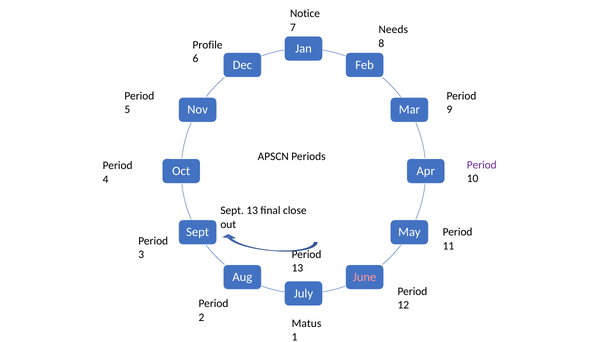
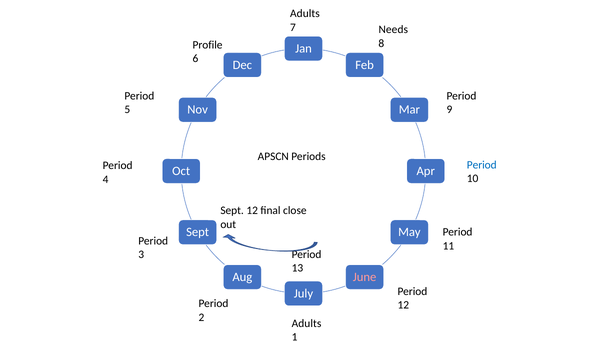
Notice: Notice -> Adults (305, 14)
Period colour: purple -> blue (482, 165)
Sept 13: 13 -> 12 (252, 210)
Matus: Matus -> Adults (307, 323)
